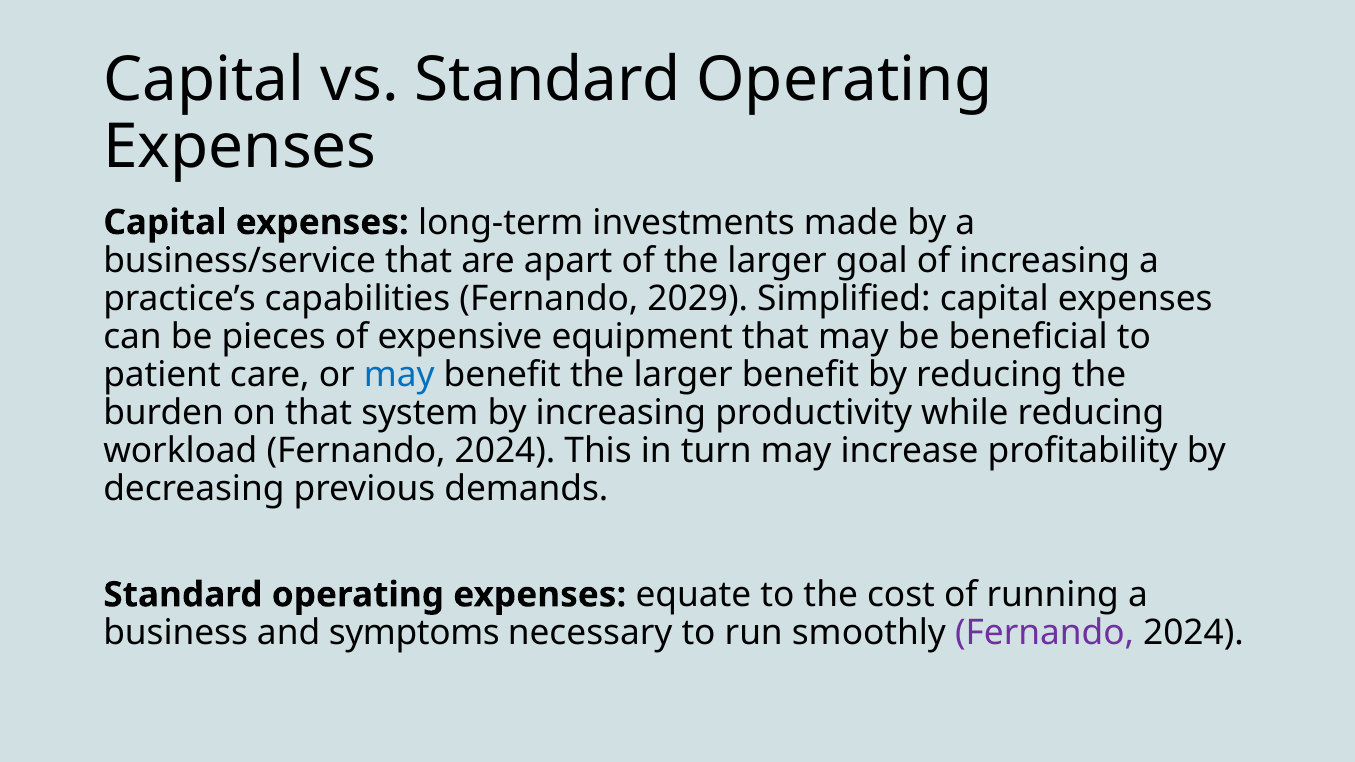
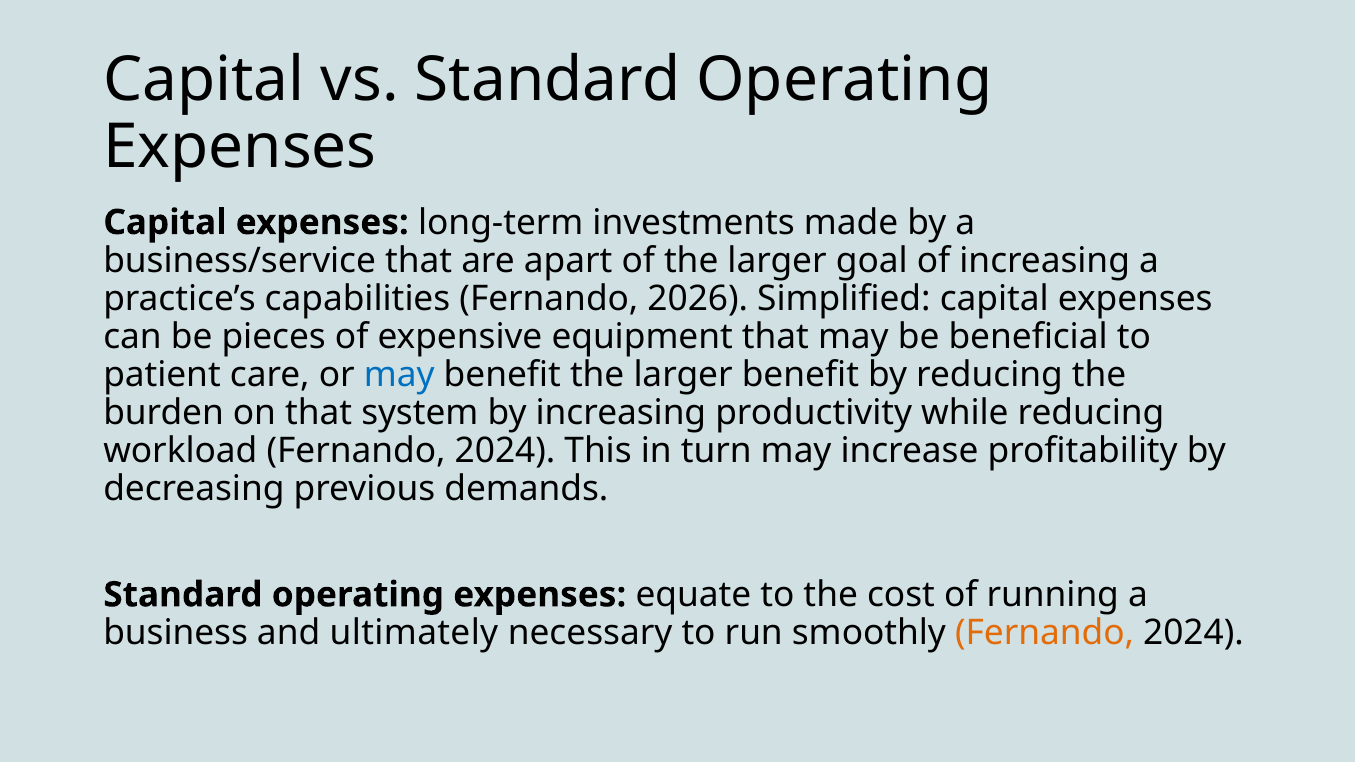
2029: 2029 -> 2026 (698, 299)
symptoms: symptoms -> ultimately (414, 633)
Fernando colour: purple -> orange (1045, 633)
